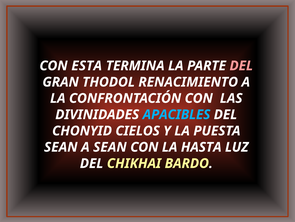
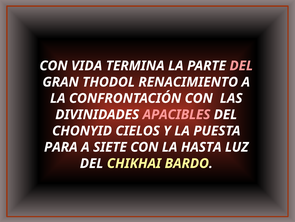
ESTA: ESTA -> VIDA (87, 66)
APACIBLES colour: light blue -> pink (177, 114)
SEAN: SEAN -> PARA (61, 147)
A SEAN: SEAN -> SIETE (110, 147)
